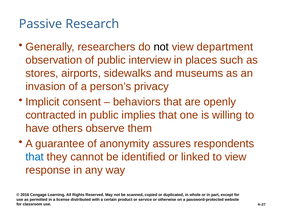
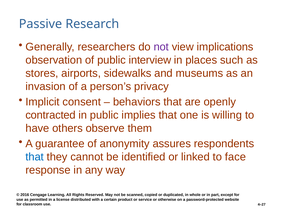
not colour: black -> purple (161, 47)
department: department -> implications (225, 47)
to view: view -> face (236, 157)
